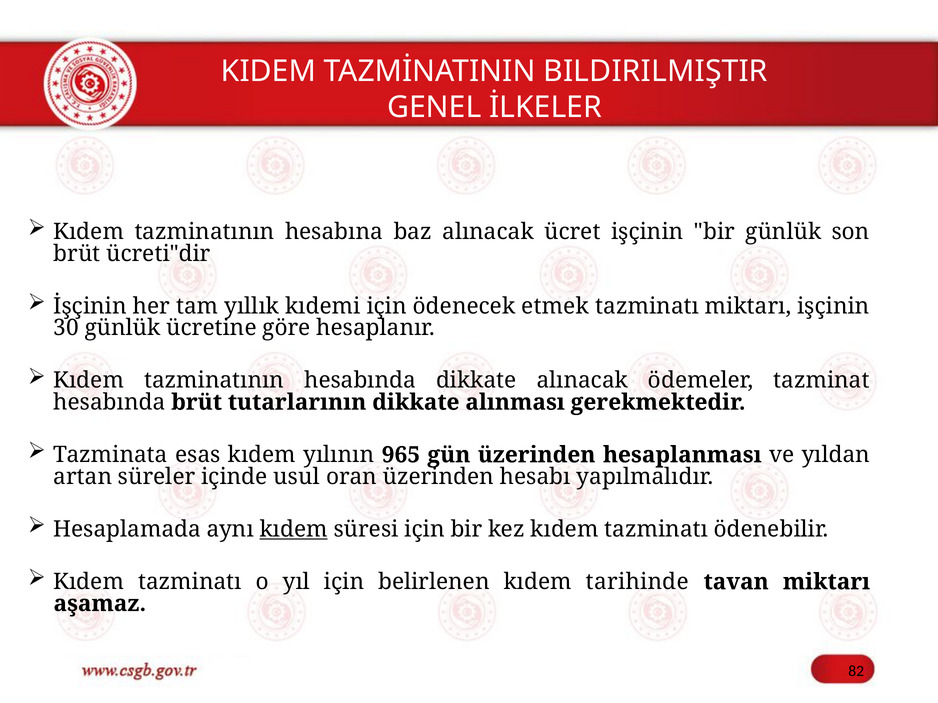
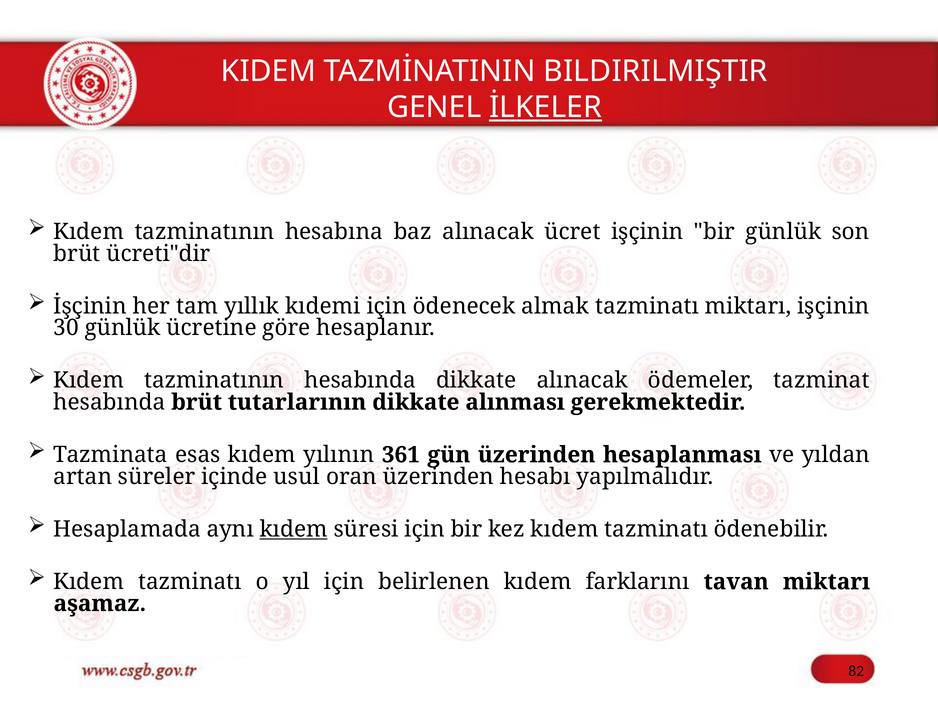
İLKELER underline: none -> present (546, 108)
etmek: etmek -> almak (555, 306)
965: 965 -> 361 (401, 455)
tarihinde: tarihinde -> farklarını (638, 582)
